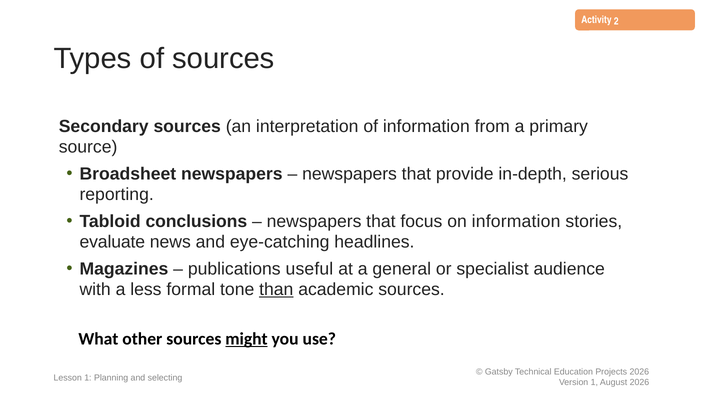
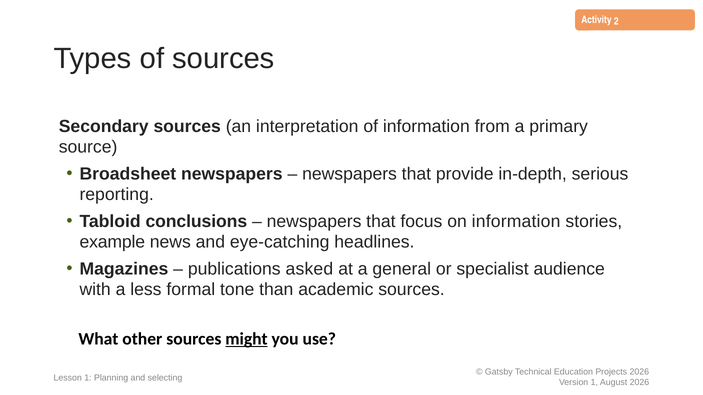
evaluate: evaluate -> example (112, 242)
useful: useful -> asked (309, 269)
than underline: present -> none (276, 290)
